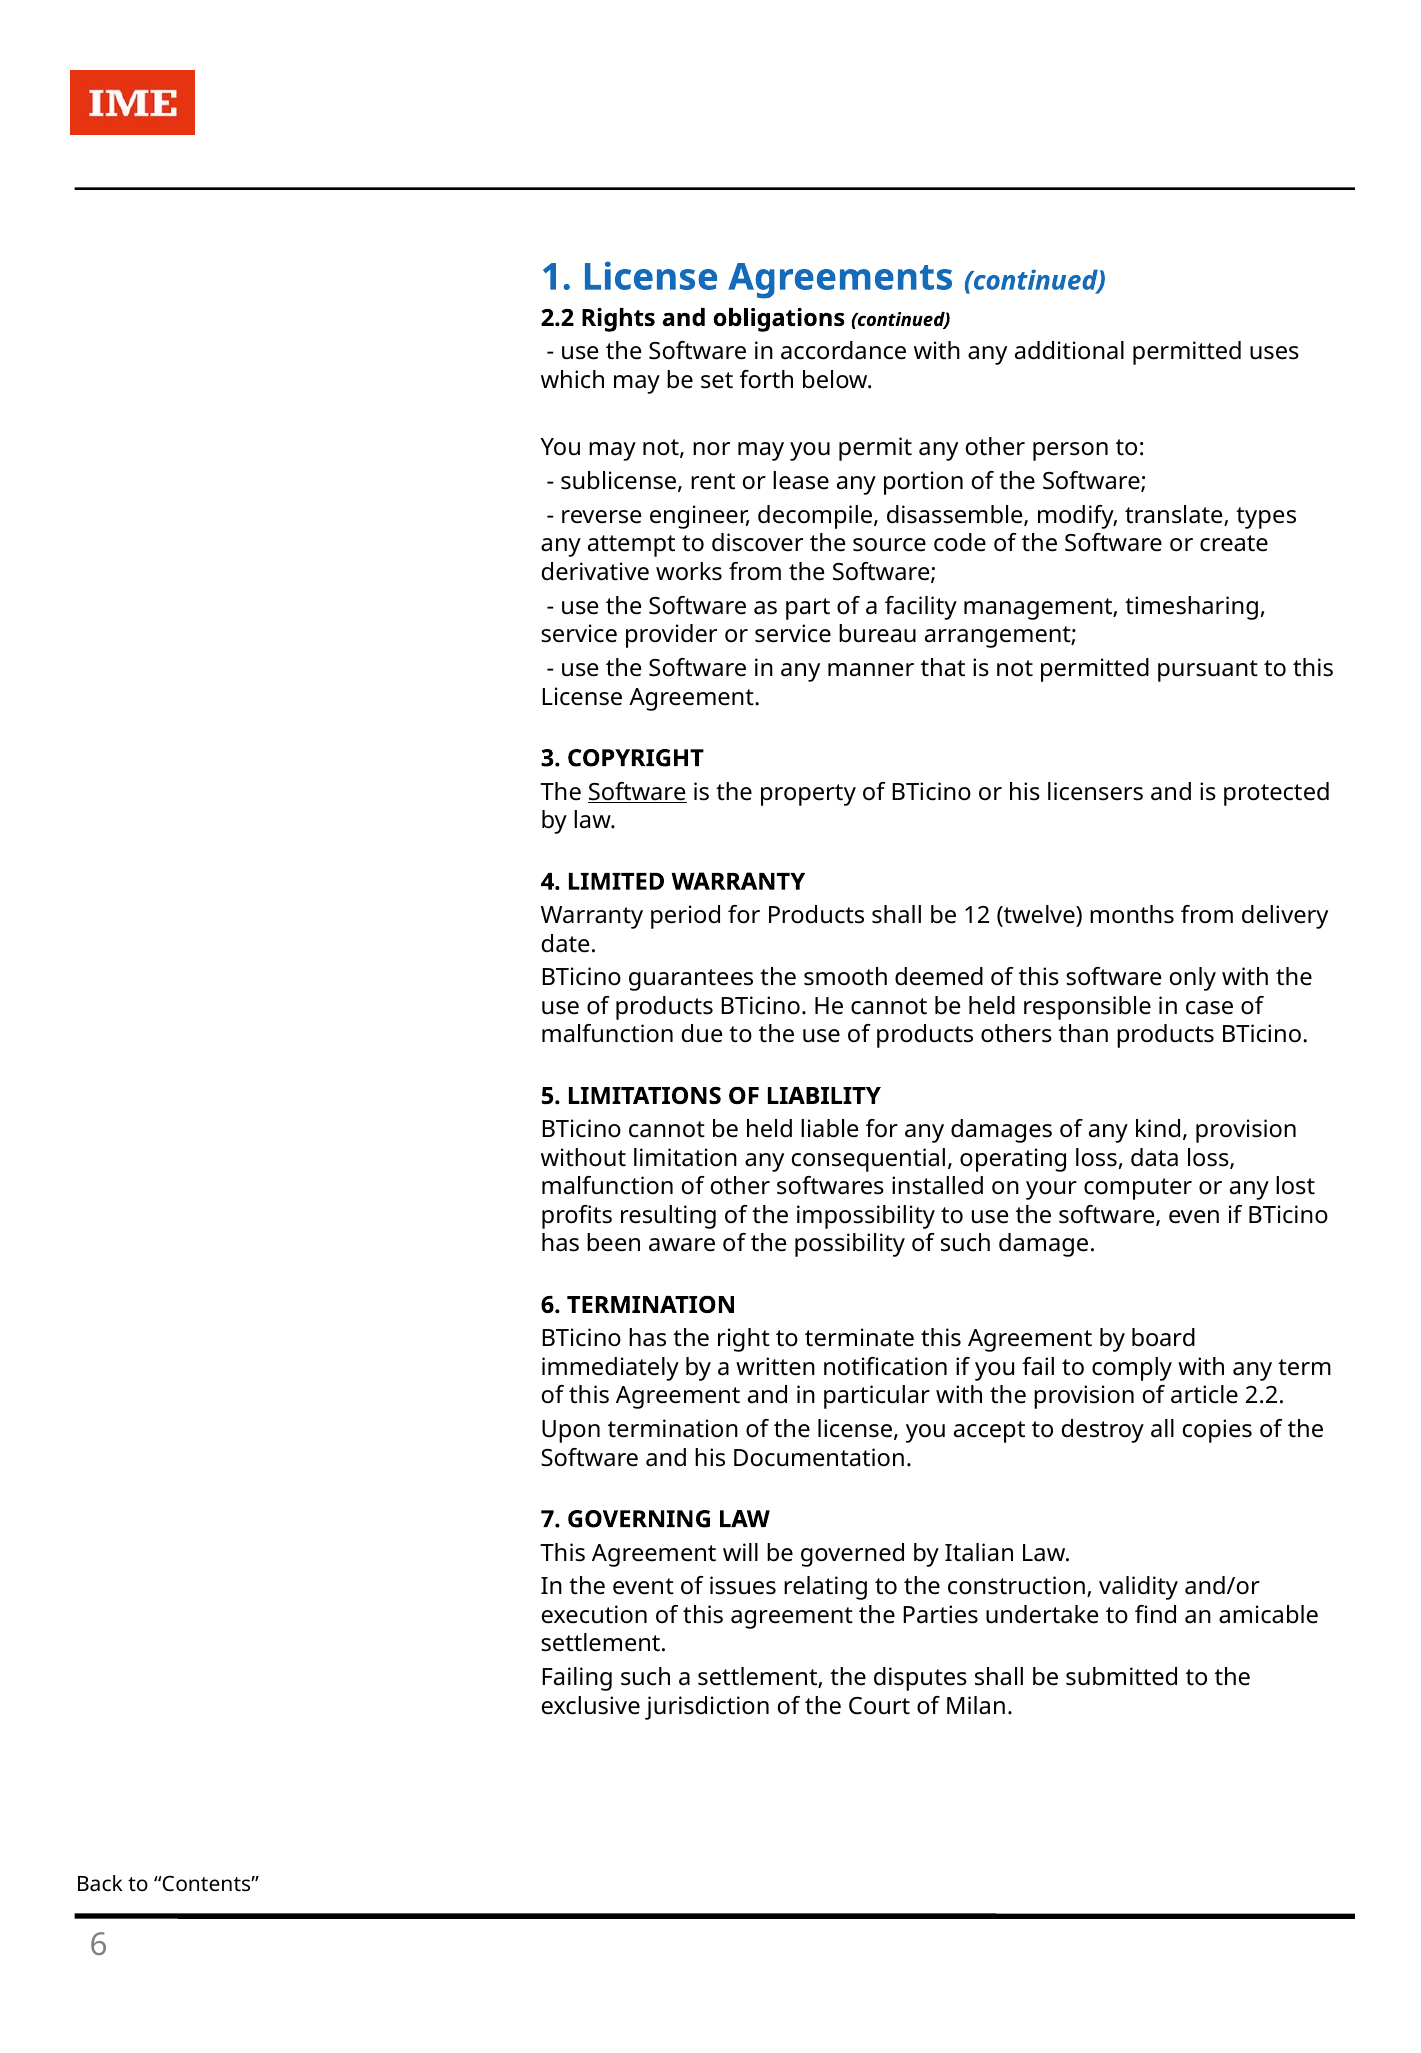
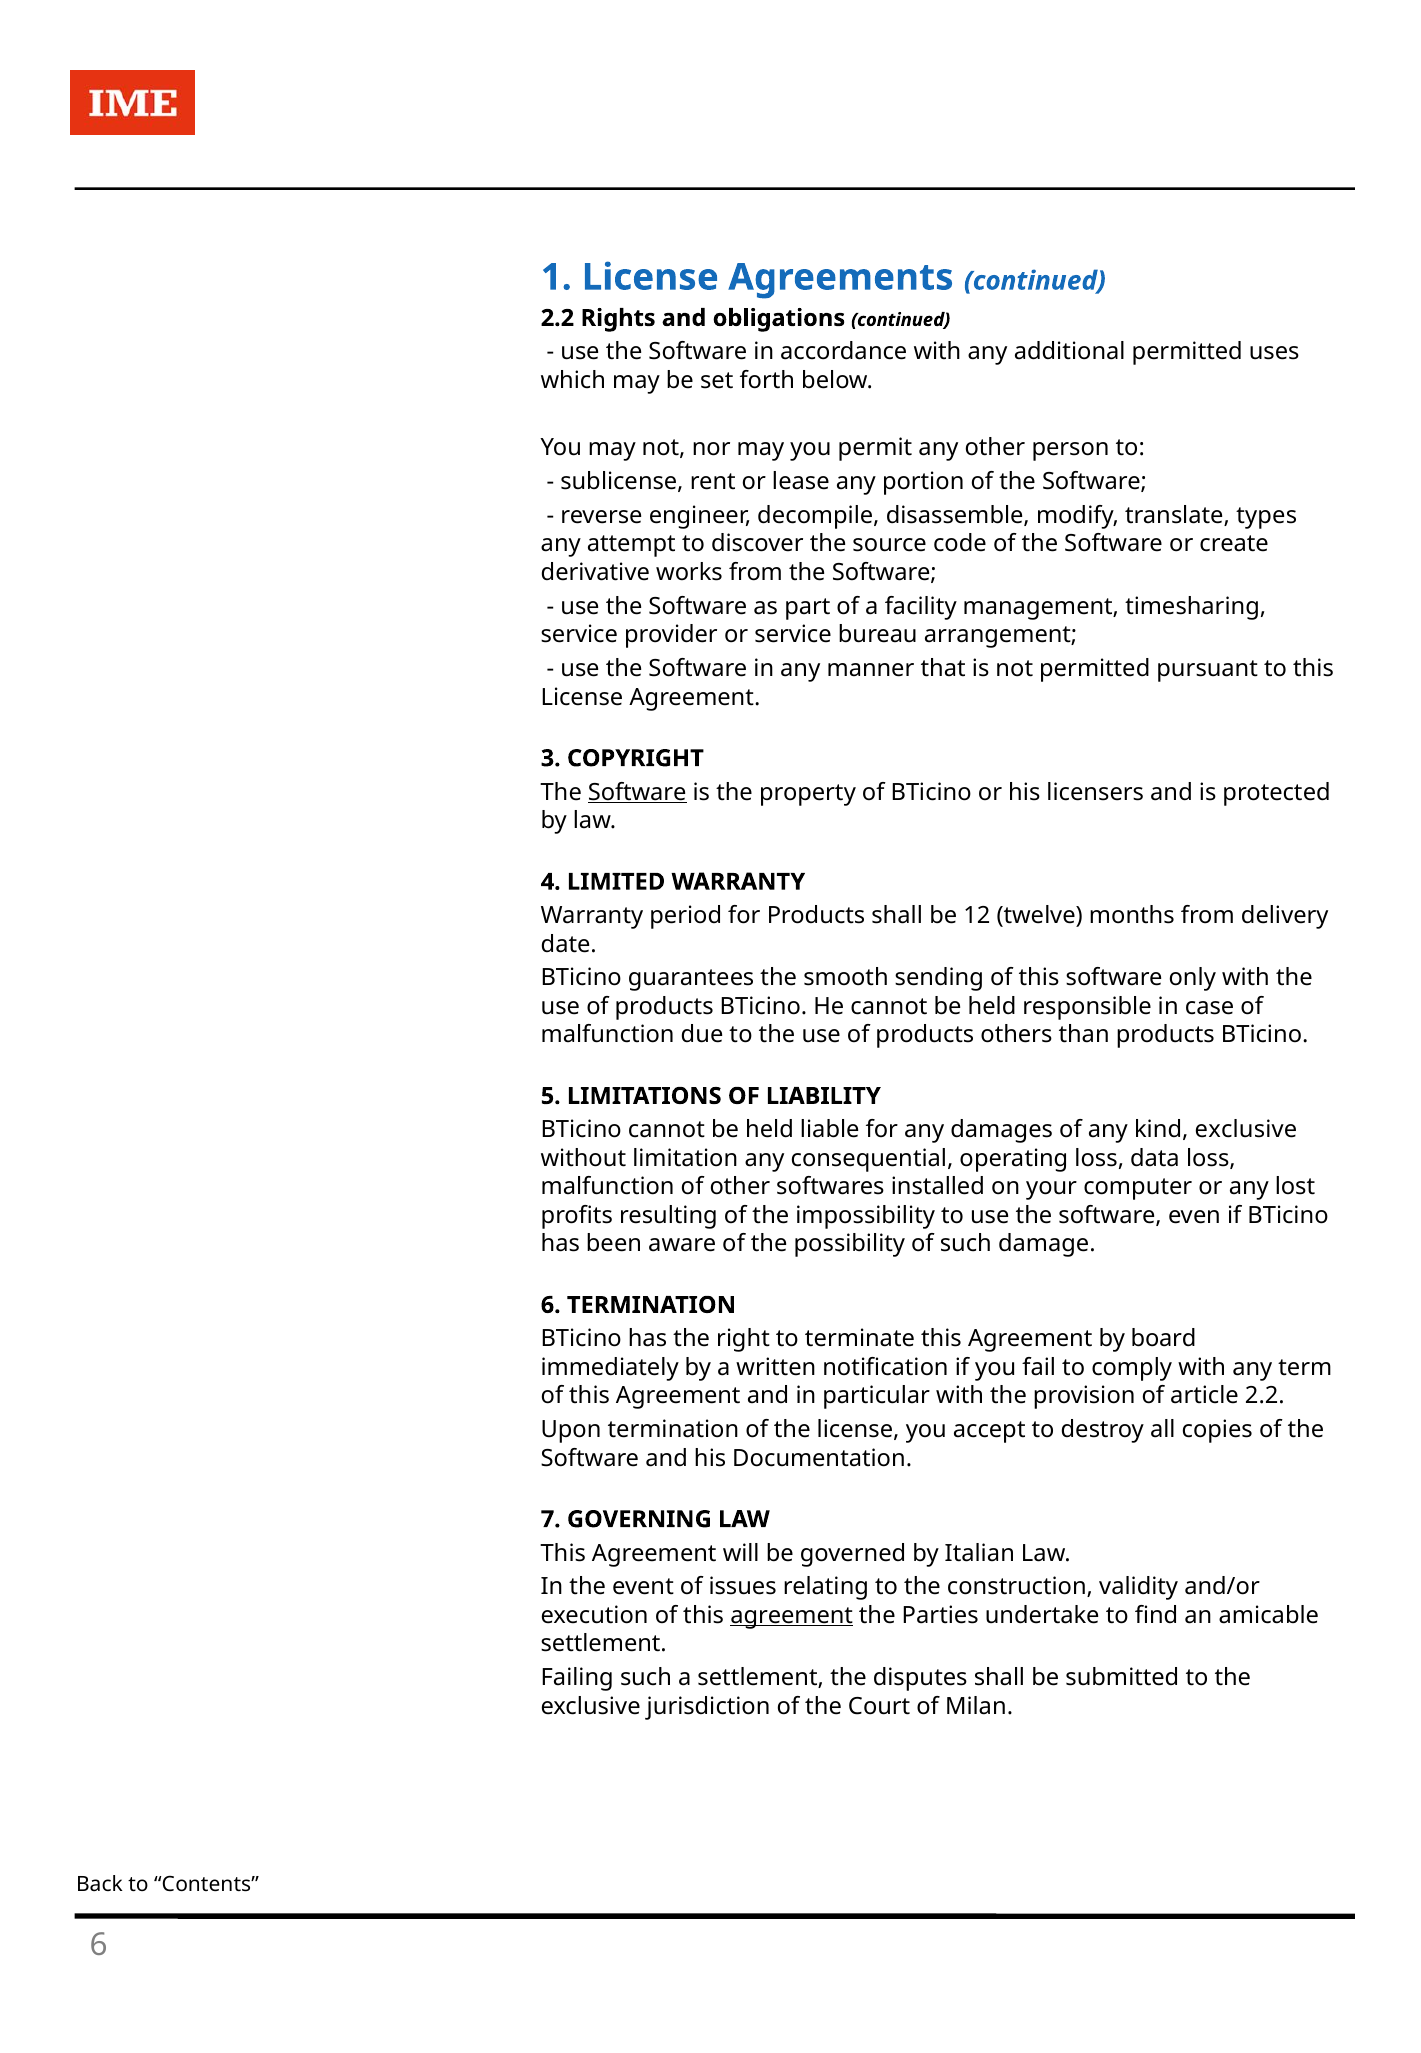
deemed: deemed -> sending (939, 978)
kind provision: provision -> exclusive (1246, 1130)
agreement underline: none -> present (792, 1615)
